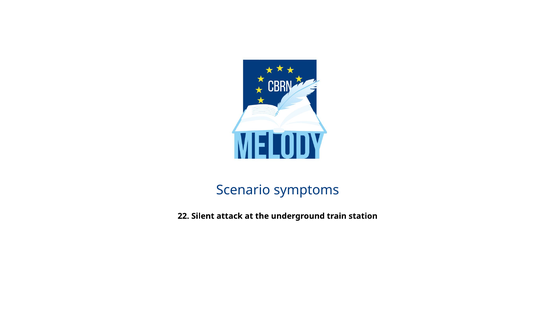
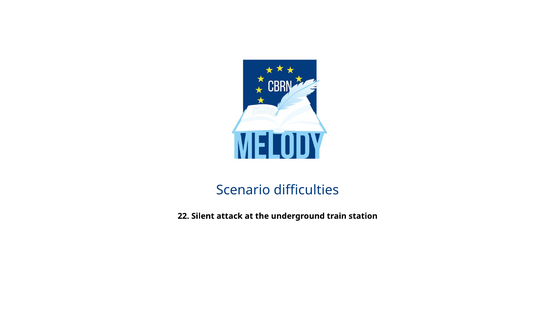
symptoms: symptoms -> difficulties (306, 190)
